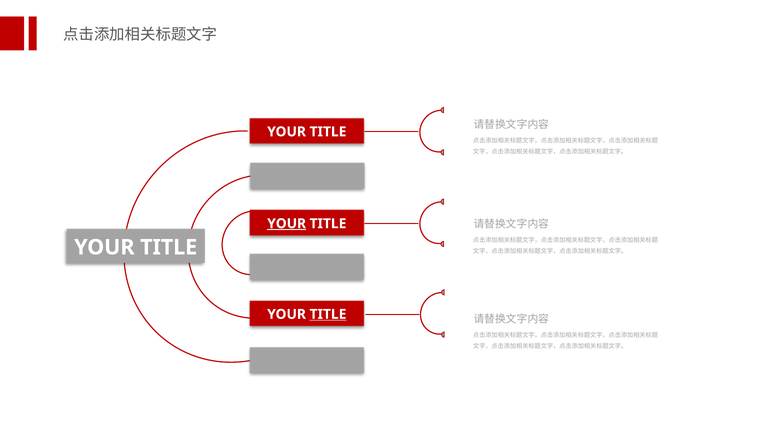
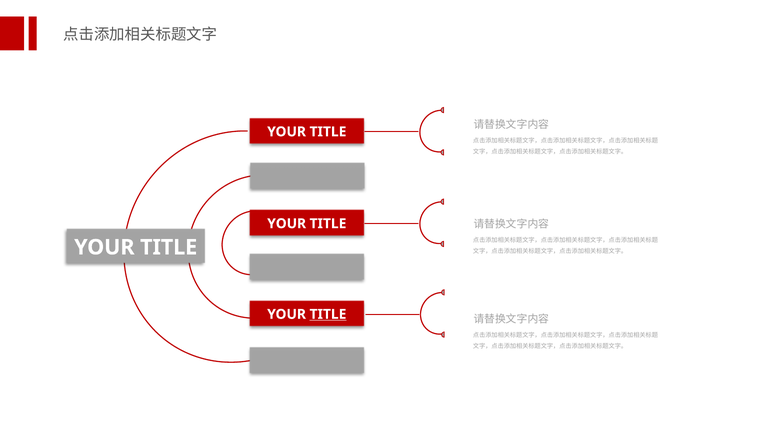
YOUR underline: present -> none (287, 223)
